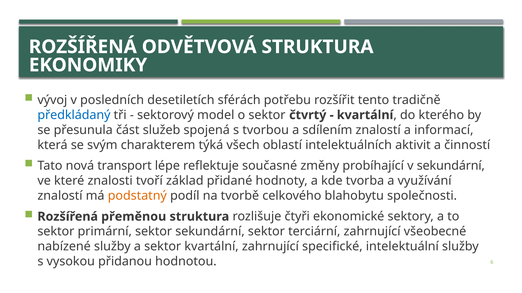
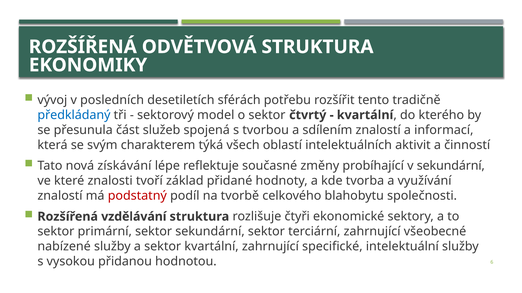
transport: transport -> získávání (124, 166)
podstatný colour: orange -> red (137, 196)
přeměnou: přeměnou -> vzdělávání (134, 217)
